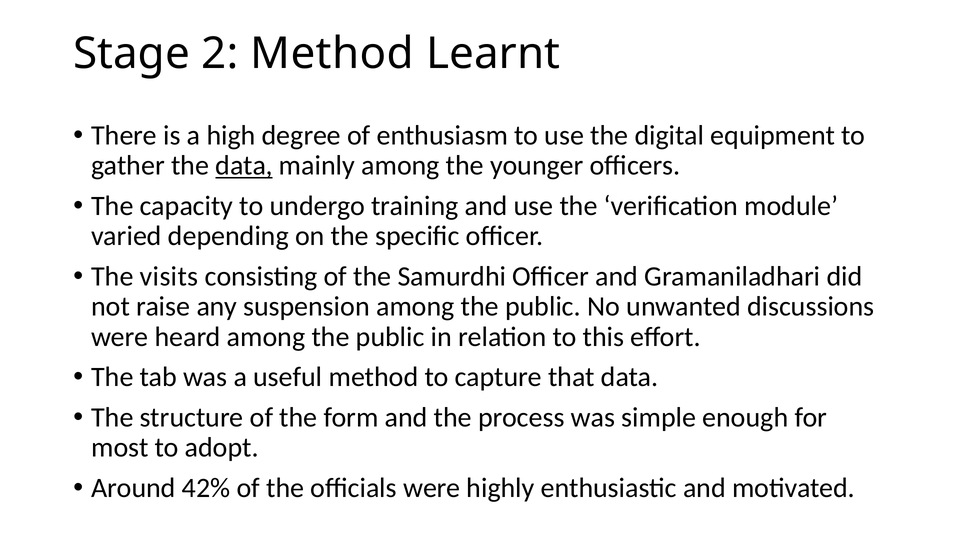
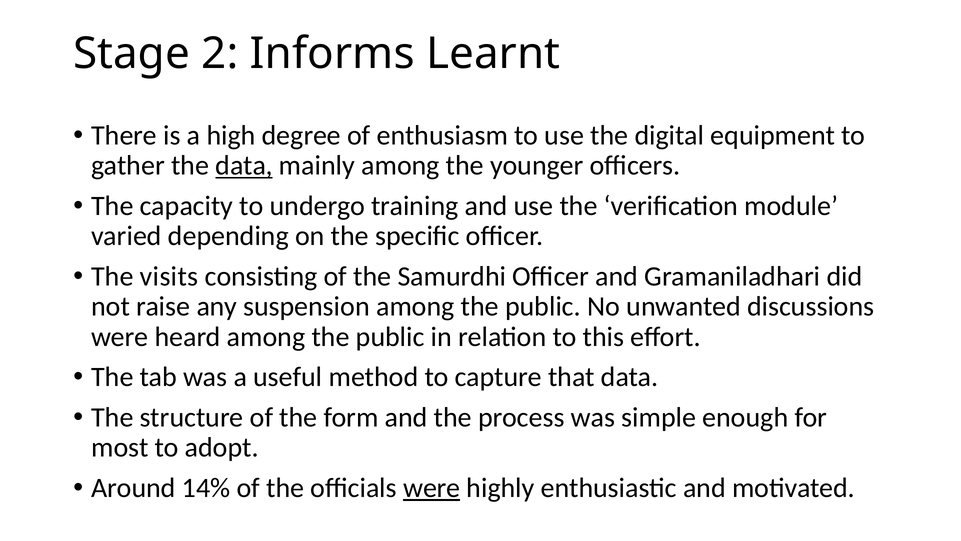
2 Method: Method -> Informs (332, 54)
42%: 42% -> 14% (206, 488)
were underline: none -> present (432, 488)
